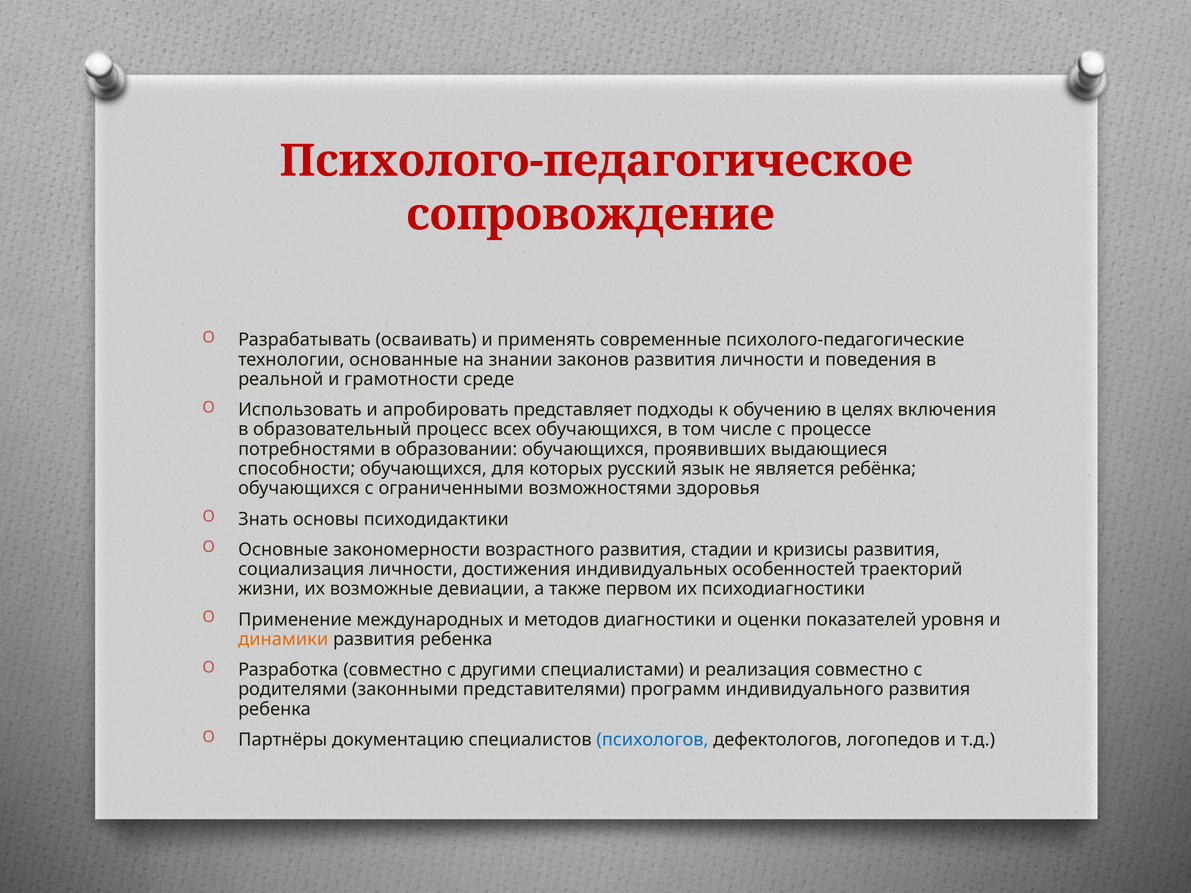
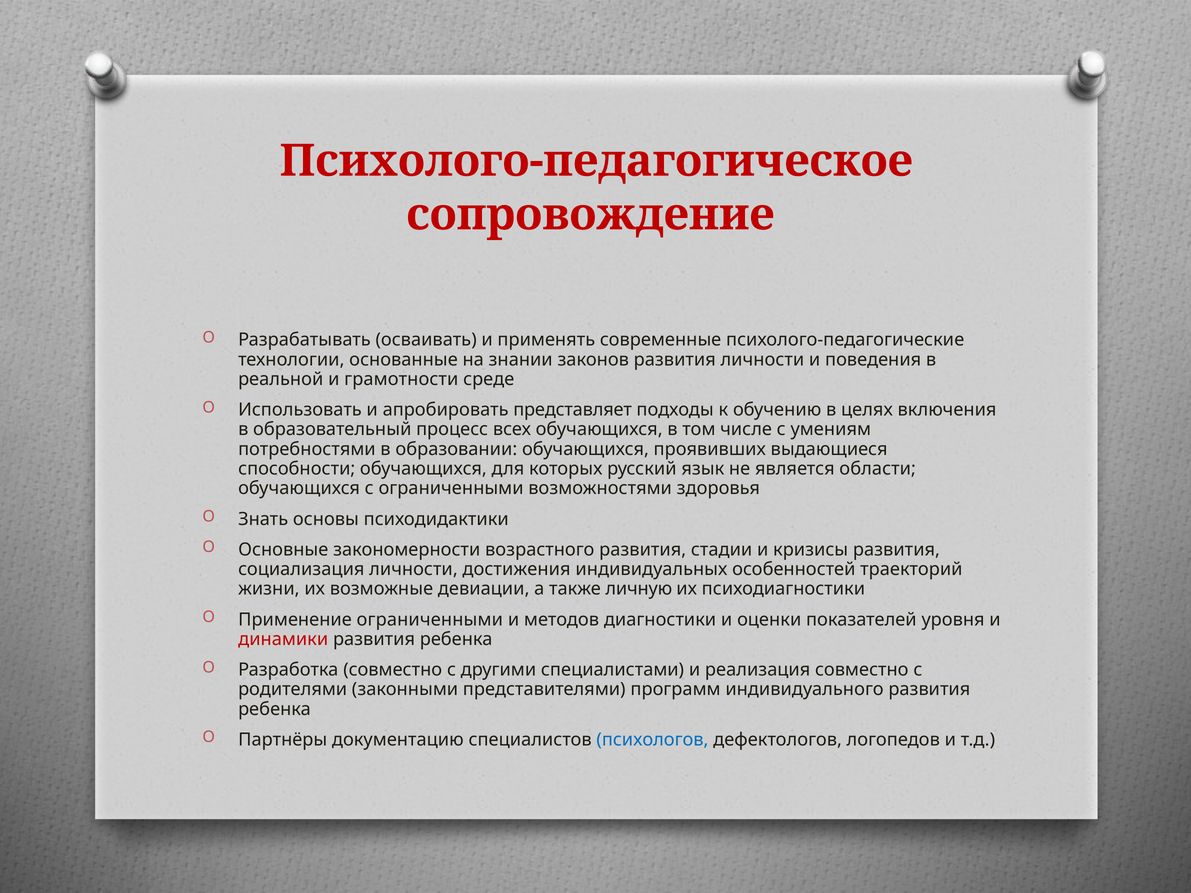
процессе: процессе -> умениям (831, 430)
ребёнка: ребёнка -> области (878, 469)
первом: первом -> личную (639, 589)
Применение международных: международных -> ограниченными (430, 620)
динамики colour: orange -> red (283, 639)
